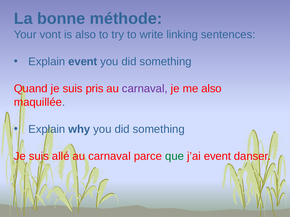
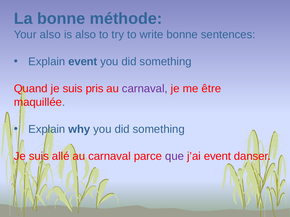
Your vont: vont -> also (50, 35)
write linking: linking -> bonne (182, 35)
me also: also -> être (211, 89)
que colour: green -> purple (175, 157)
